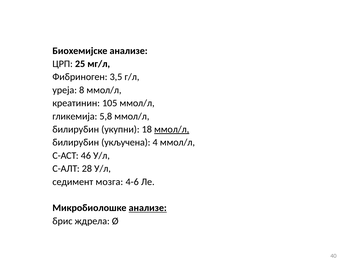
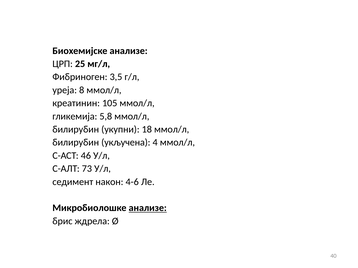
ммол/л underline: present -> none (172, 130)
28: 28 -> 73 (87, 169)
мозга: мозга -> након (109, 182)
